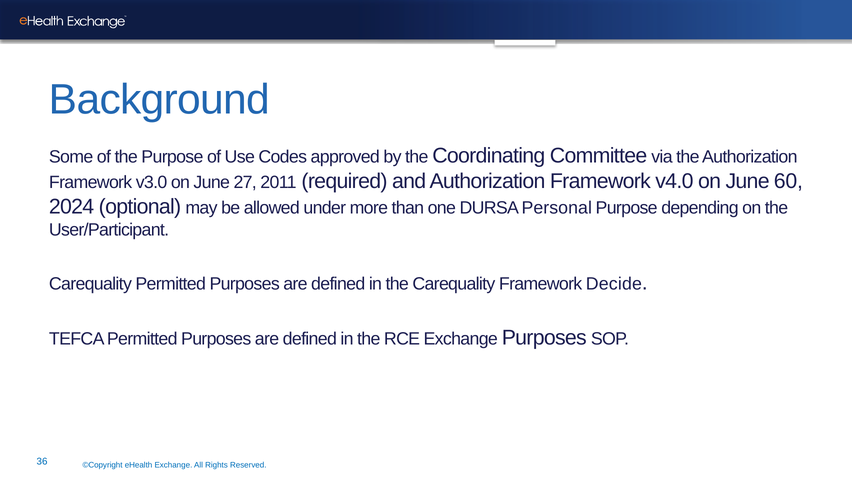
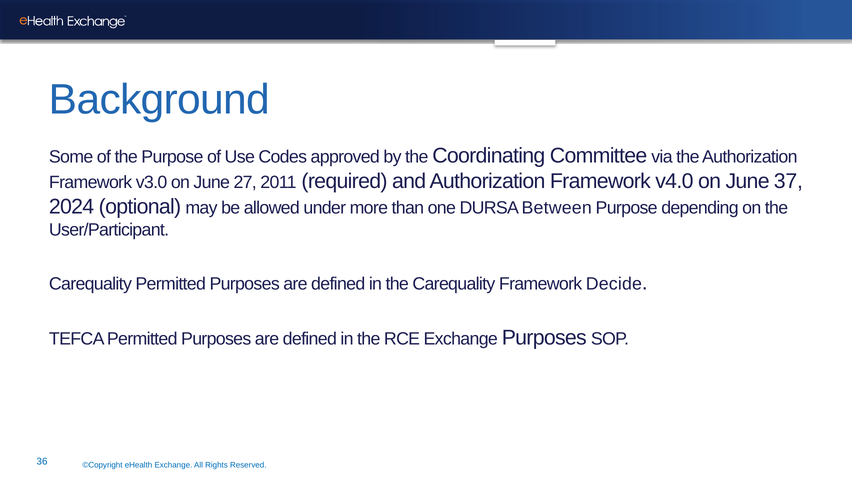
60: 60 -> 37 (788, 181)
Personal: Personal -> Between (557, 208)
